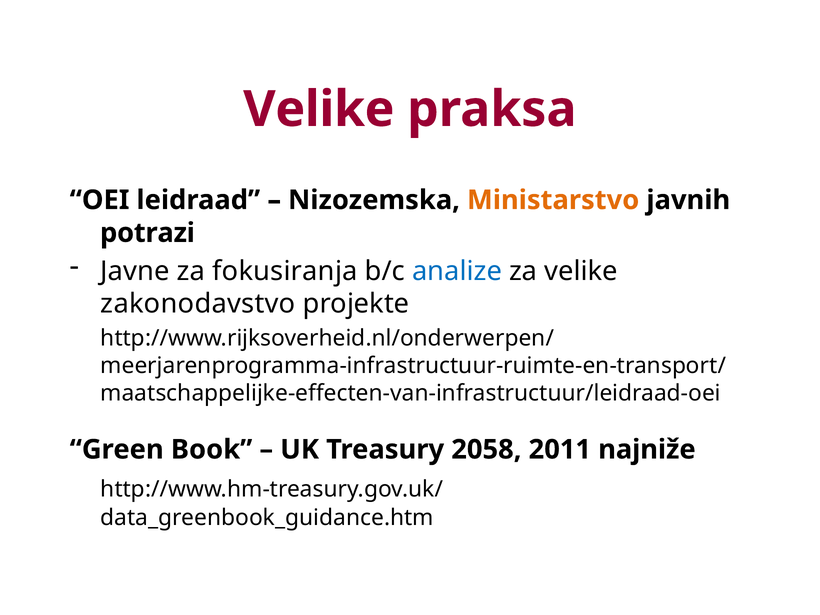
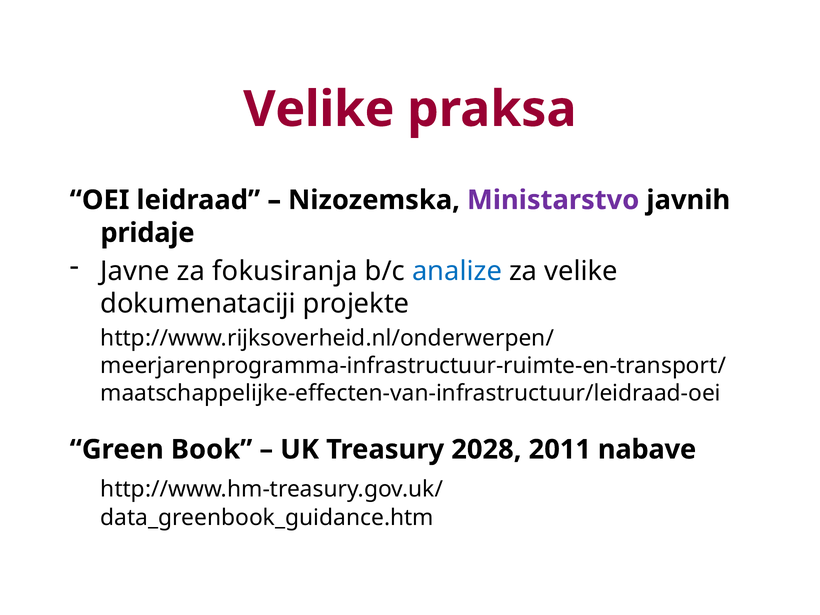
Ministarstvo colour: orange -> purple (553, 200)
potrazi: potrazi -> pridaje (147, 233)
zakonodavstvo: zakonodavstvo -> dokumenataciji (198, 304)
2058: 2058 -> 2028 (486, 450)
najniže: najniže -> nabave (647, 450)
